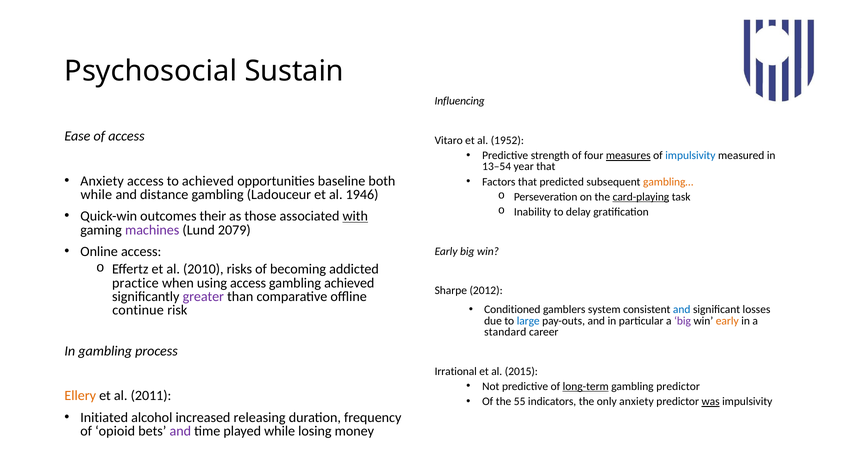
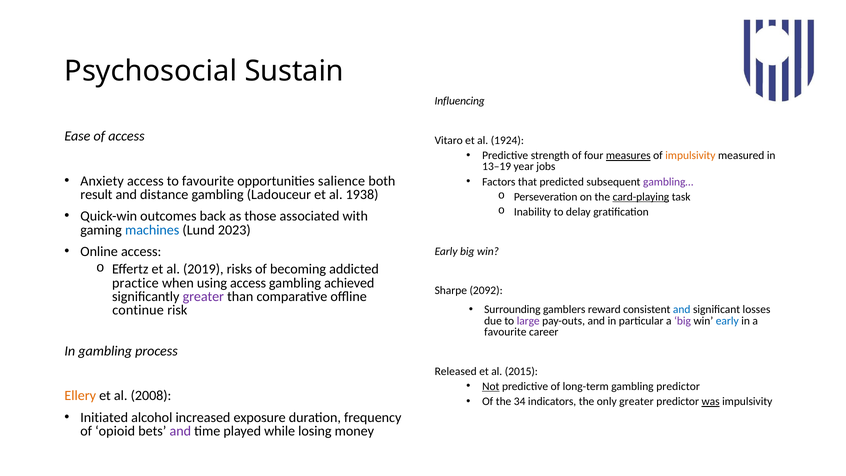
1952: 1952 -> 1924 (507, 140)
impulsivity colour: blue -> orange (690, 155)
13–54: 13–54 -> 13–19 (497, 167)
year that: that -> jobs (546, 167)
to achieved: achieved -> favourite (208, 181)
baseline: baseline -> salience (342, 181)
gambling… colour: orange -> purple (668, 182)
while: while -> result (96, 195)
1946: 1946 -> 1938 (362, 195)
their: their -> back (213, 216)
with underline: present -> none (355, 216)
machines colour: purple -> blue (152, 230)
2079: 2079 -> 2023 (234, 230)
2010: 2010 -> 2019 (203, 269)
2012: 2012 -> 2092 (486, 291)
Conditioned: Conditioned -> Surrounding (512, 310)
system: system -> reward (604, 310)
large colour: blue -> purple (528, 321)
early colour: orange -> blue (727, 321)
standard: standard -> favourite (505, 332)
Irrational: Irrational -> Released (456, 371)
Not underline: none -> present (491, 386)
long-term underline: present -> none (586, 386)
2011: 2011 -> 2008 (151, 396)
55: 55 -> 34 (520, 401)
only anxiety: anxiety -> greater (636, 401)
releasing: releasing -> exposure (260, 417)
